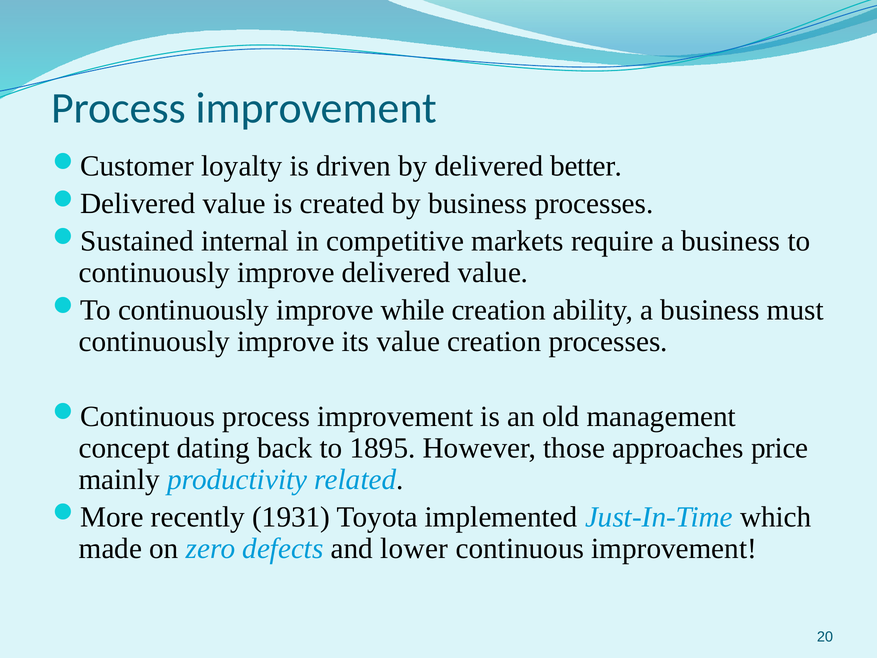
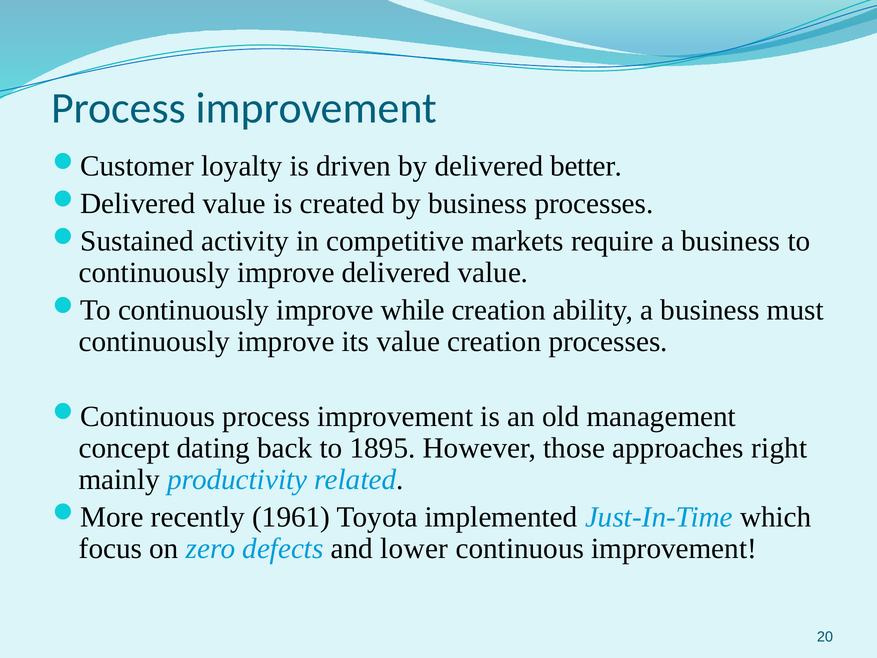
internal: internal -> activity (245, 241)
price: price -> right (779, 448)
1931: 1931 -> 1961 (291, 517)
made: made -> focus (110, 548)
